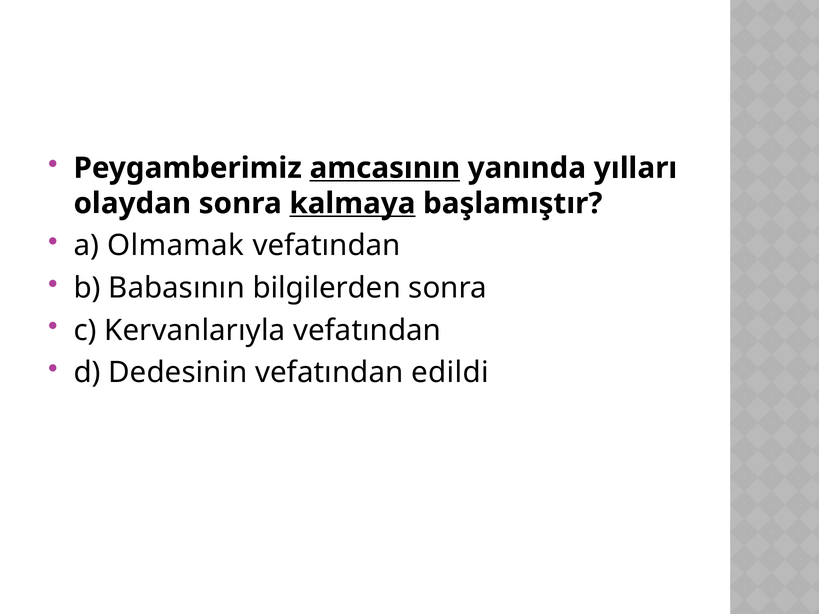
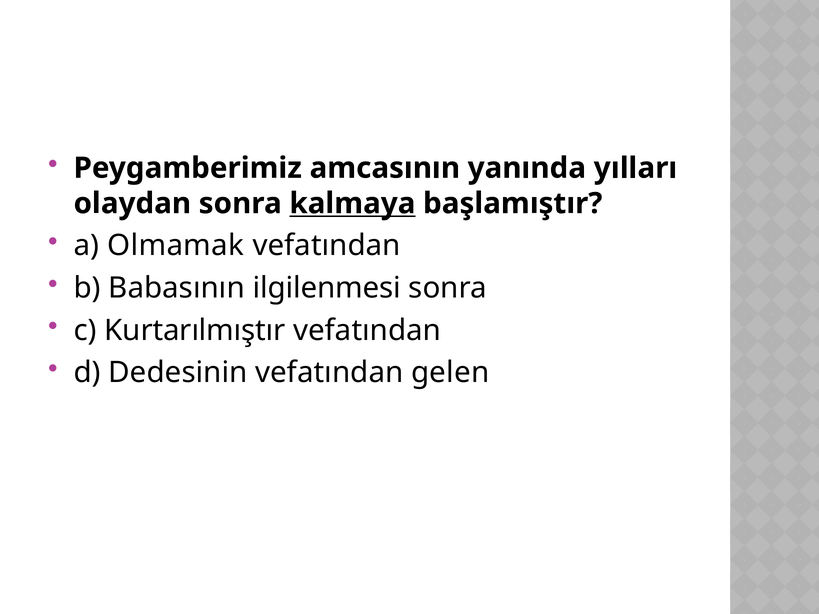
amcasının underline: present -> none (385, 168)
bilgilerden: bilgilerden -> ilgilenmesi (327, 288)
Kervanlarıyla: Kervanlarıyla -> Kurtarılmıştır (195, 330)
edildi: edildi -> gelen (450, 373)
